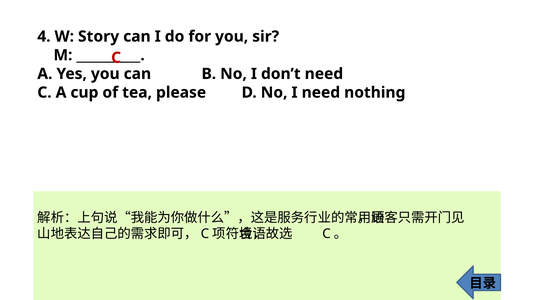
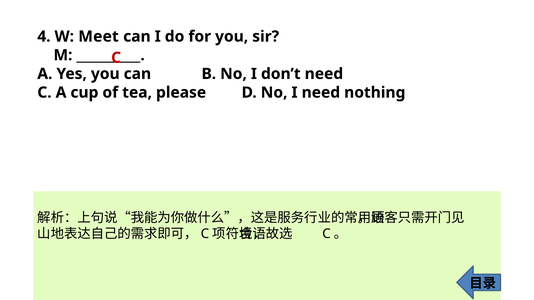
Story: Story -> Meet (99, 37)
